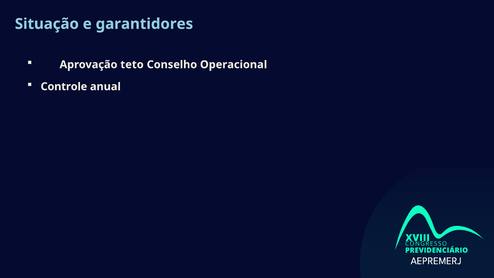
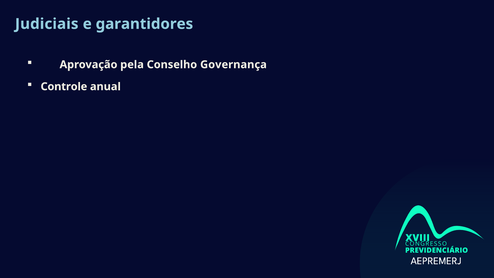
Situação: Situação -> Judiciais (47, 24)
teto: teto -> pela (132, 65)
Operacional: Operacional -> Governança (233, 65)
